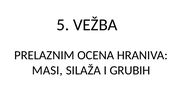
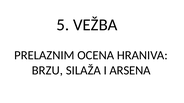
MASI: MASI -> BRZU (47, 71)
GRUBIH: GRUBIH -> ARSENA (130, 71)
